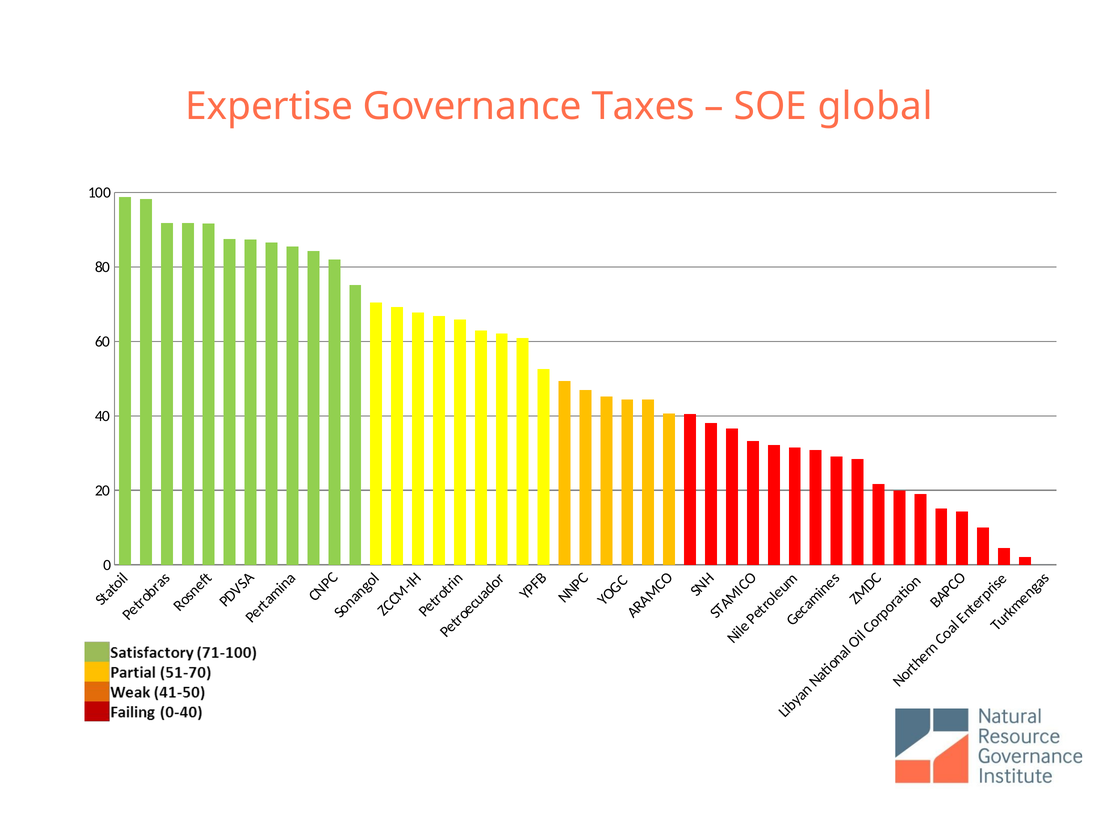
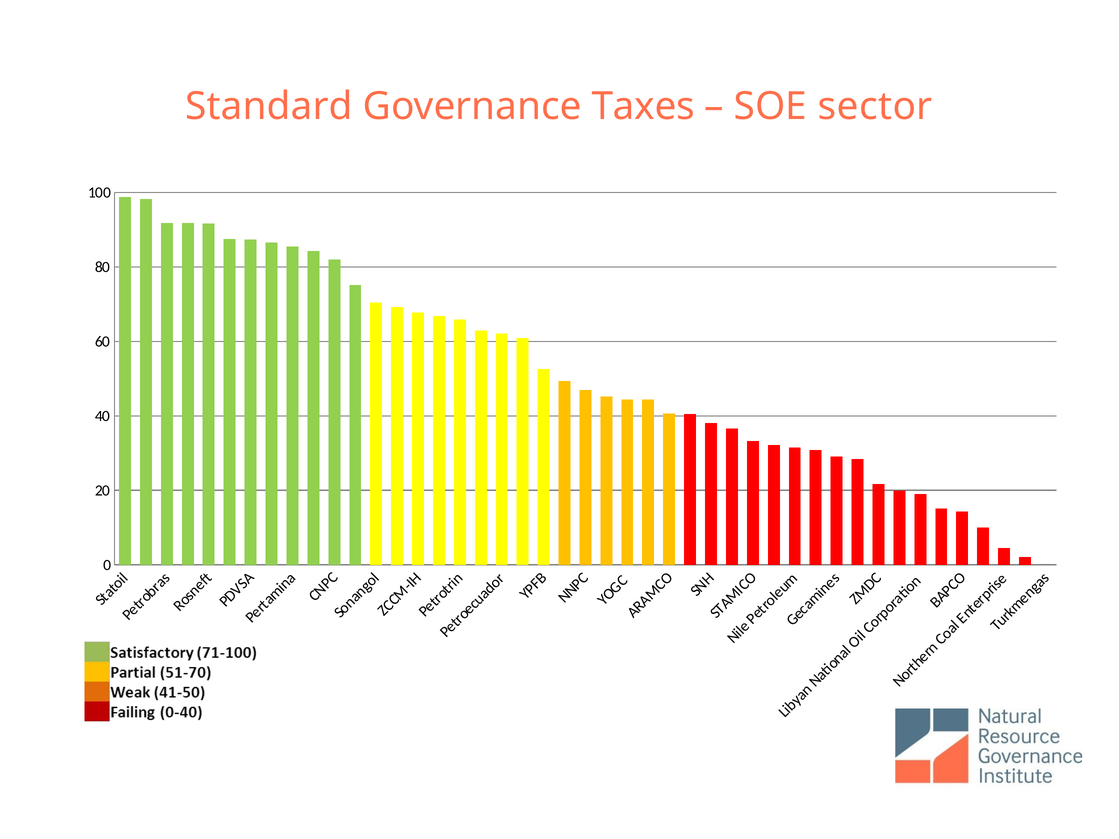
Expertise: Expertise -> Standard (269, 106)
global: global -> sector (875, 106)
